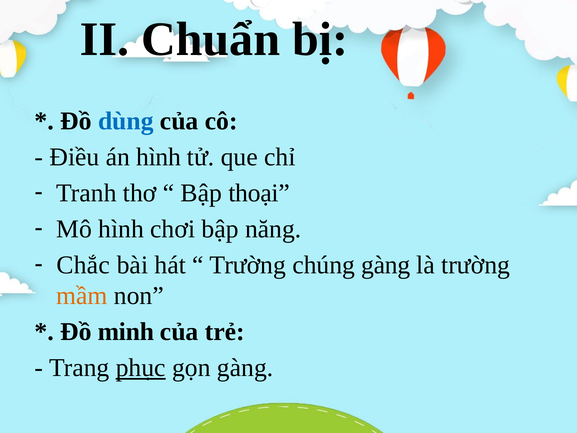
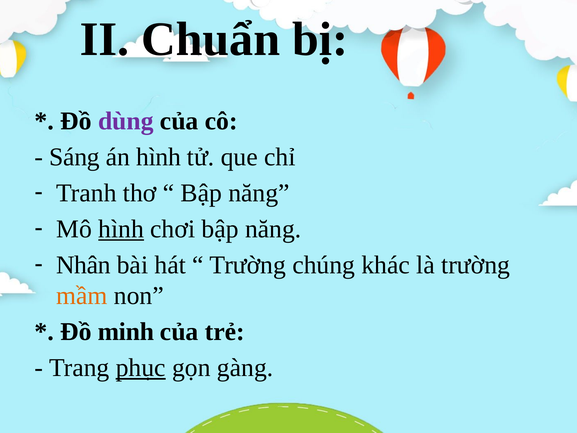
dùng colour: blue -> purple (126, 121)
Điều: Điều -> Sáng (75, 157)
thoại: thoại -> năng (259, 193)
hình underline: none -> present (121, 229)
Chắc: Chắc -> Nhân (83, 265)
chúng gàng: gàng -> khác (386, 265)
